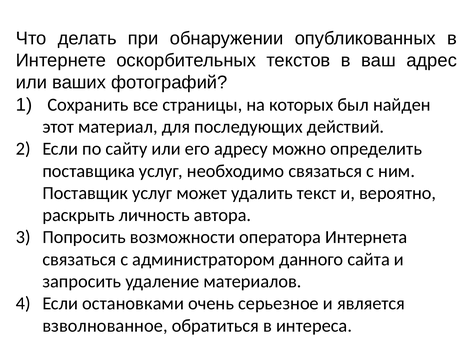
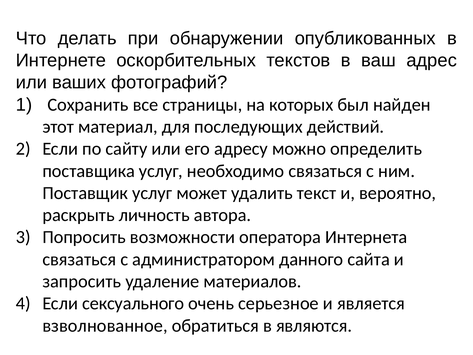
остановками: остановками -> сексуального (133, 303)
интереса: интереса -> являются (314, 325)
